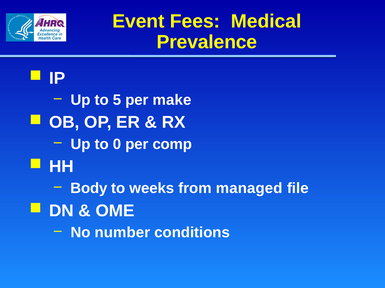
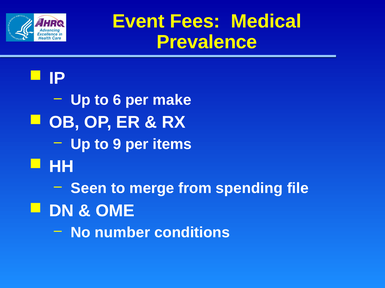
5: 5 -> 6 (117, 100)
0: 0 -> 9 (117, 145)
comp: comp -> items (172, 145)
Body: Body -> Seen (89, 189)
weeks: weeks -> merge (152, 189)
managed: managed -> spending (249, 189)
